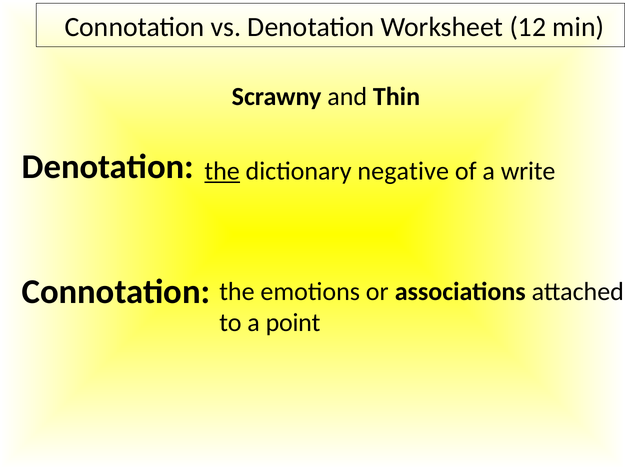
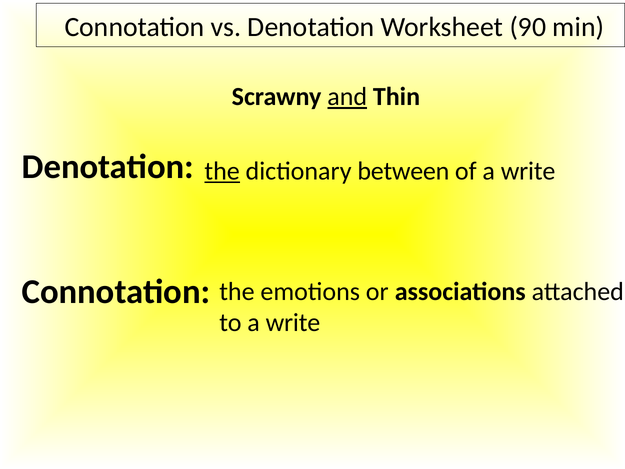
12: 12 -> 90 (528, 27)
and underline: none -> present (347, 97)
negative: negative -> between (403, 171)
to a point: point -> write (293, 323)
